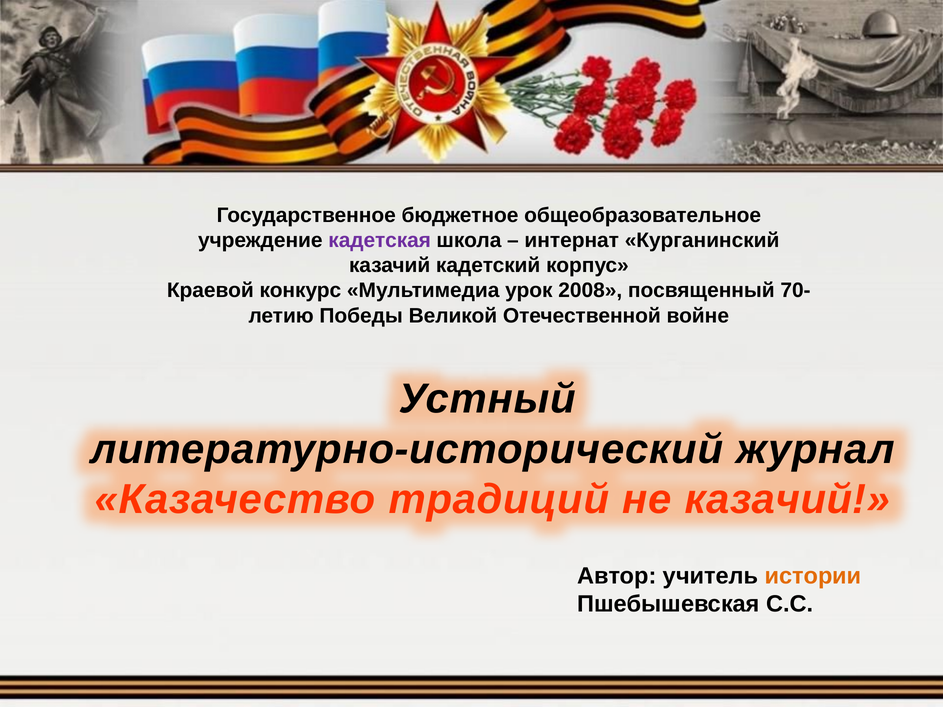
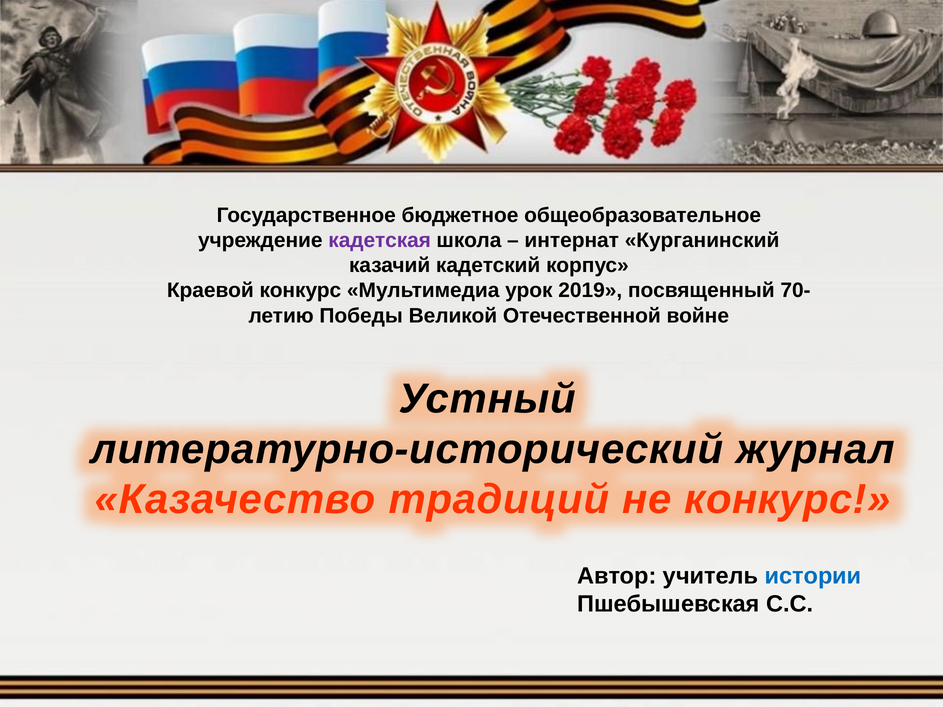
2008: 2008 -> 2019 (590, 291)
не казачий: казачий -> конкурс (787, 500)
истории colour: orange -> blue (813, 576)
